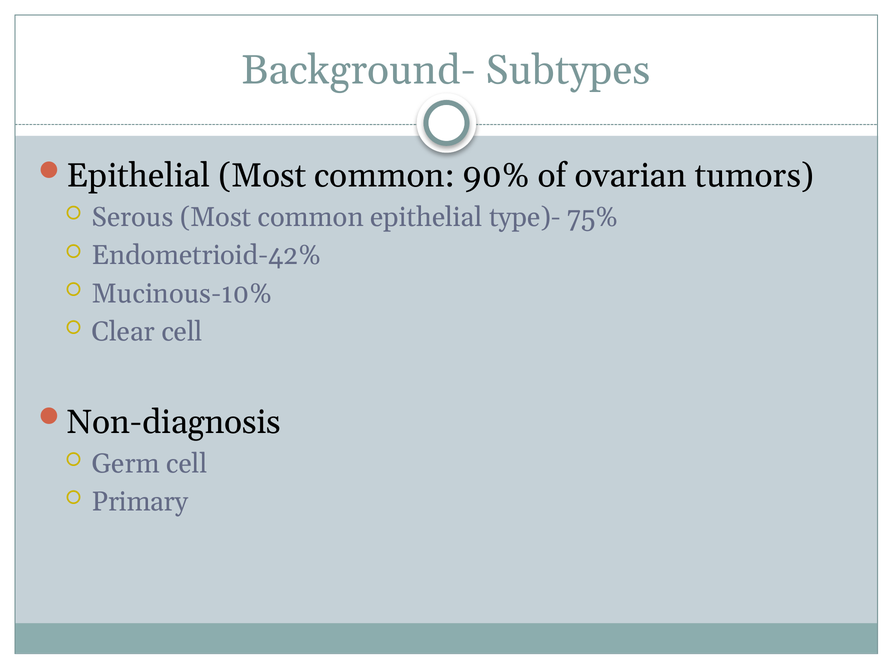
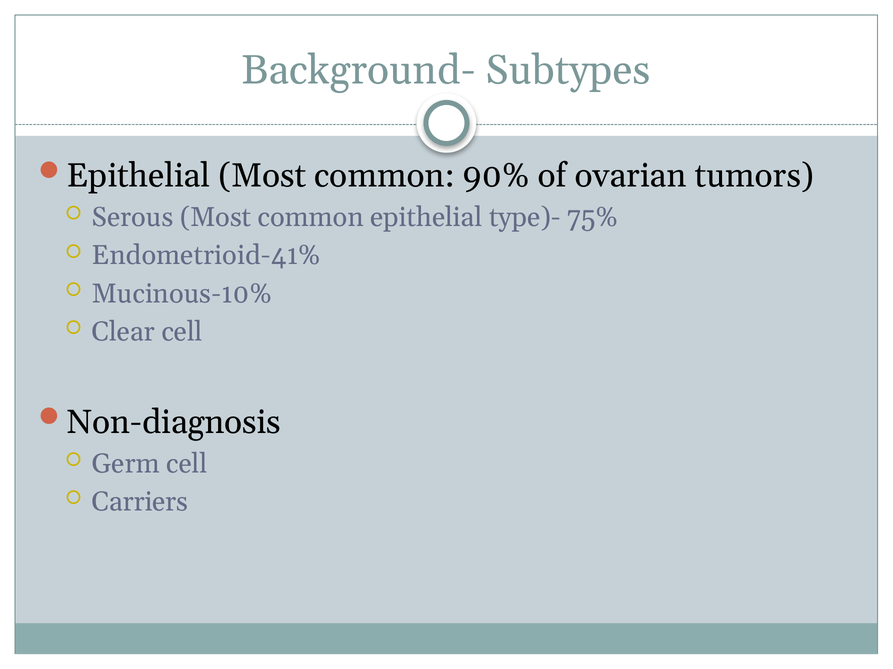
Endometrioid-42%: Endometrioid-42% -> Endometrioid-41% (206, 256)
Primary: Primary -> Carriers (140, 502)
